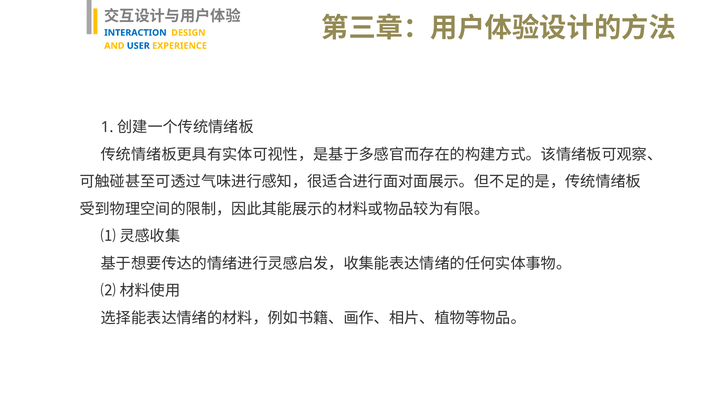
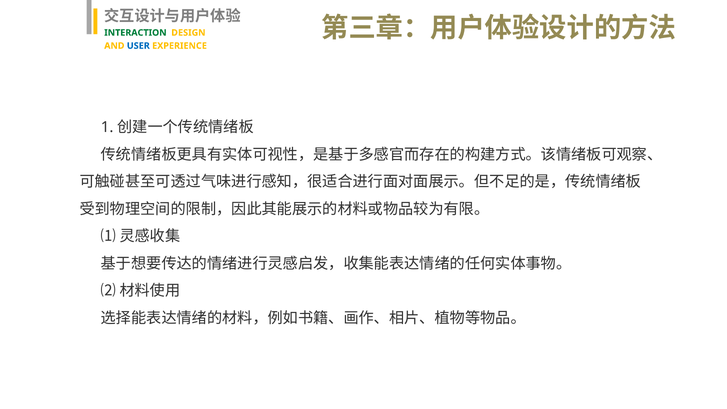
INTERACTION colour: blue -> green (135, 33)
